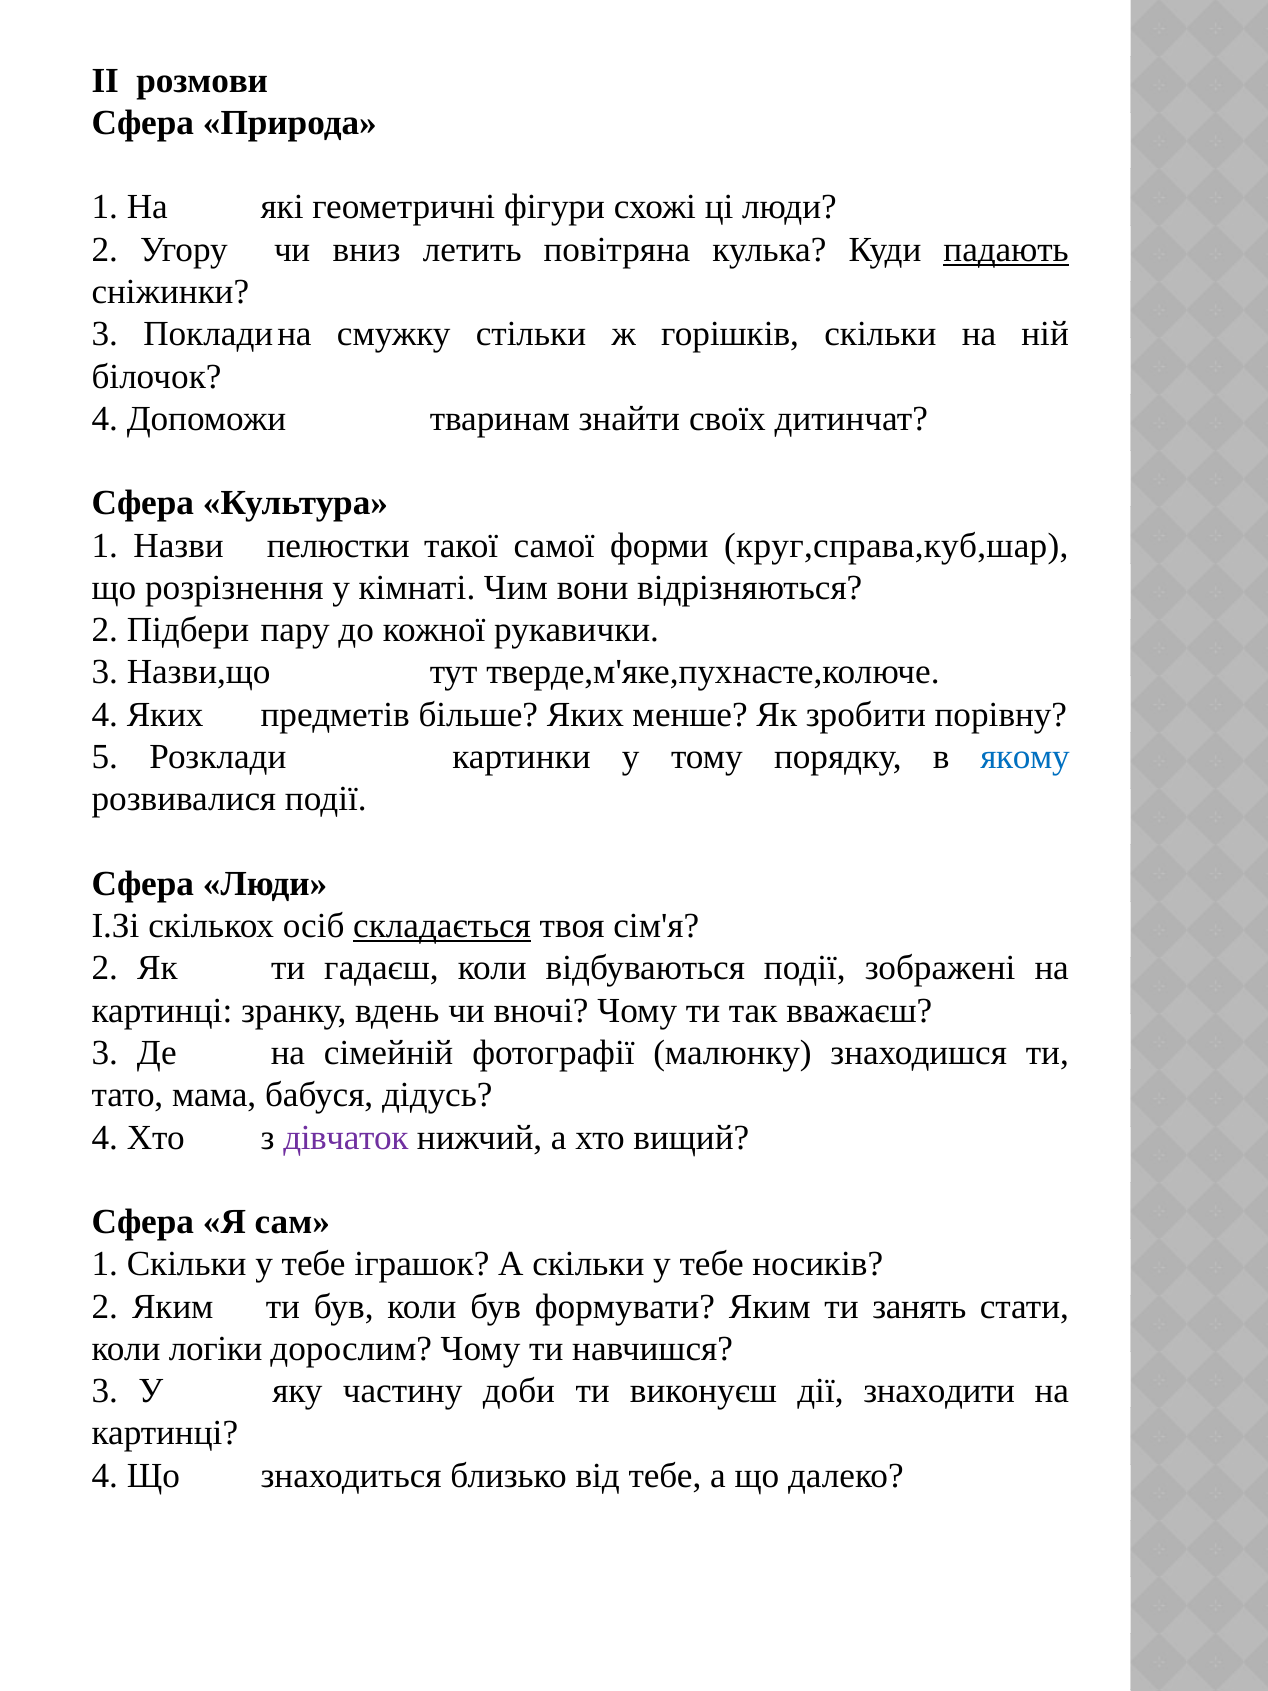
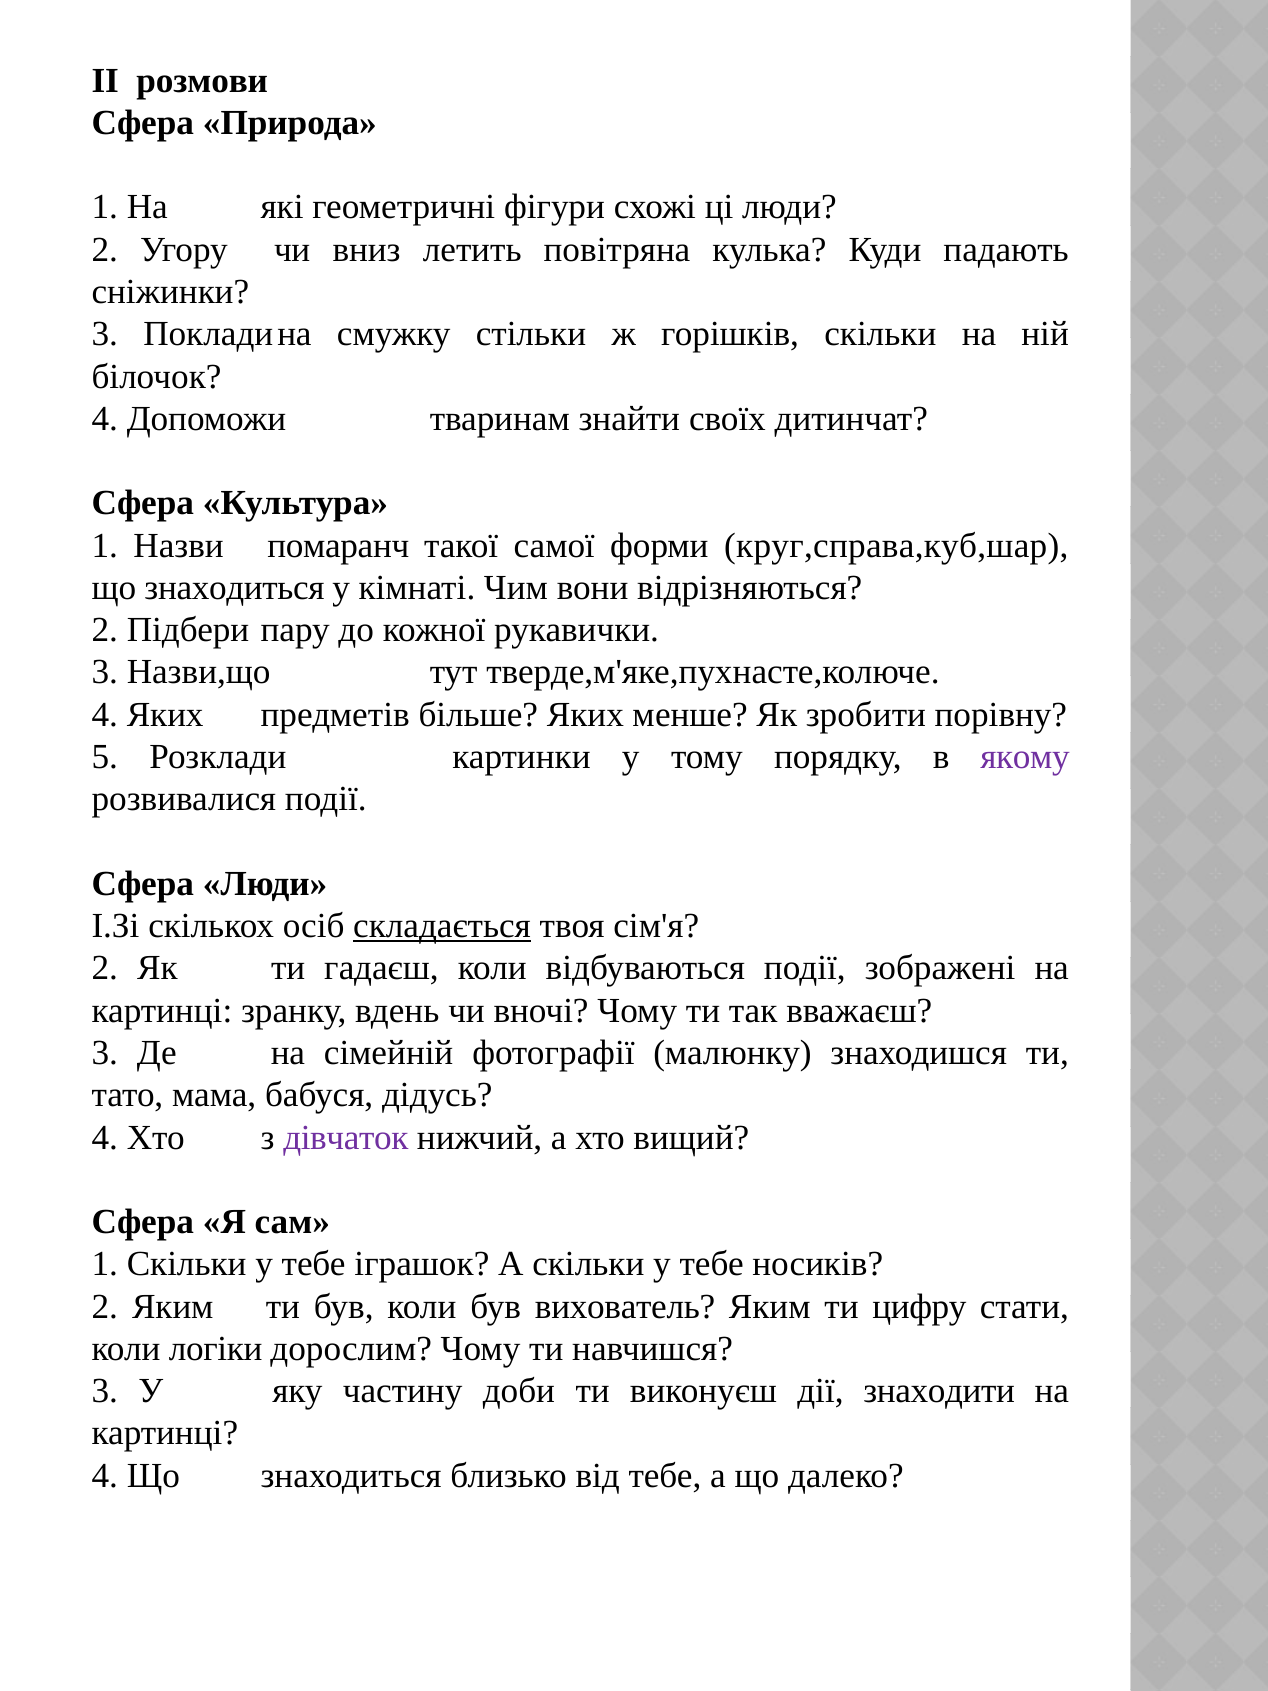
падають underline: present -> none (1006, 250)
пелюстки: пелюстки -> помаранч (338, 545)
розрізнення: розрізнення -> знаходиться (234, 588)
якому colour: blue -> purple (1025, 757)
формувати: формувати -> вихователь (625, 1306)
занять: занять -> цифру (919, 1306)
